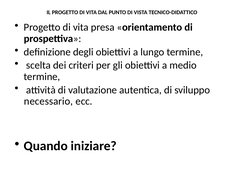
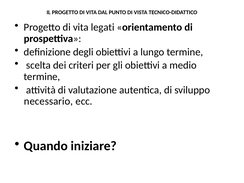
presa: presa -> legati (103, 27)
